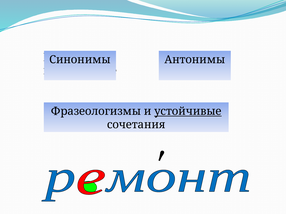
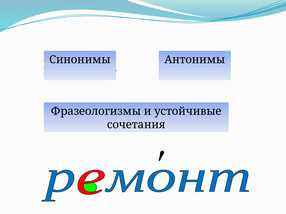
устойчивые underline: present -> none (188, 112)
